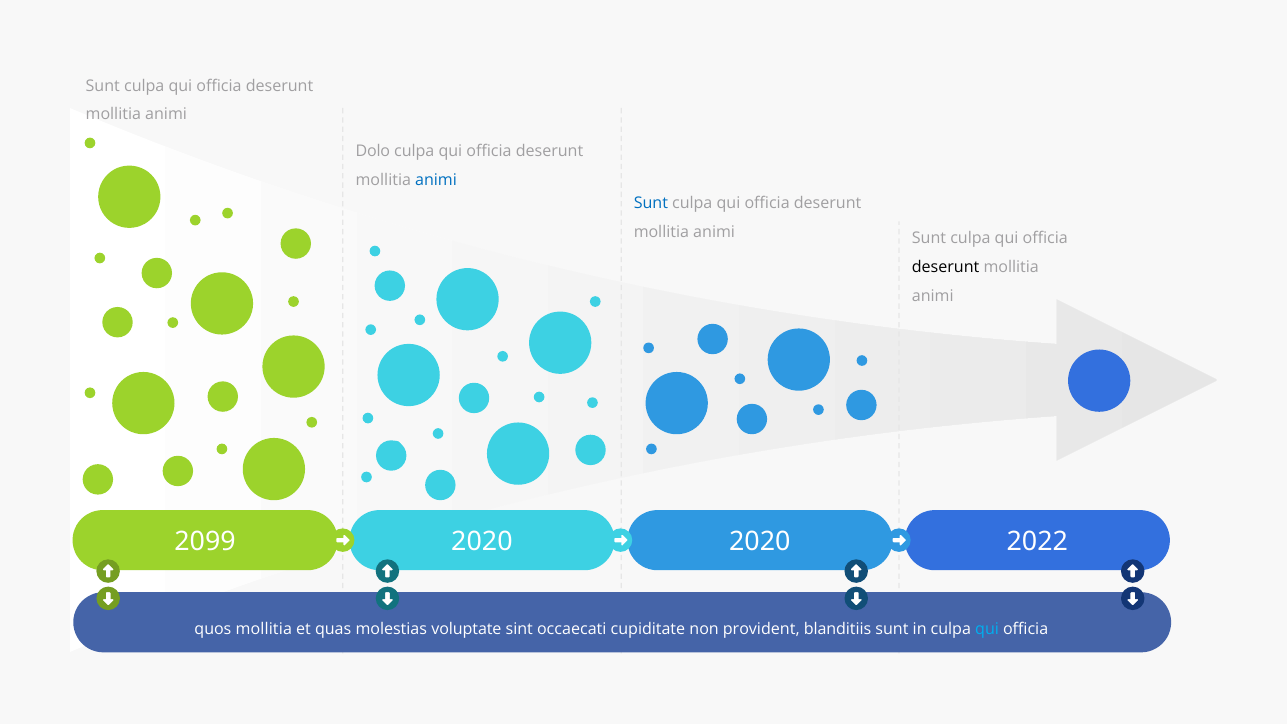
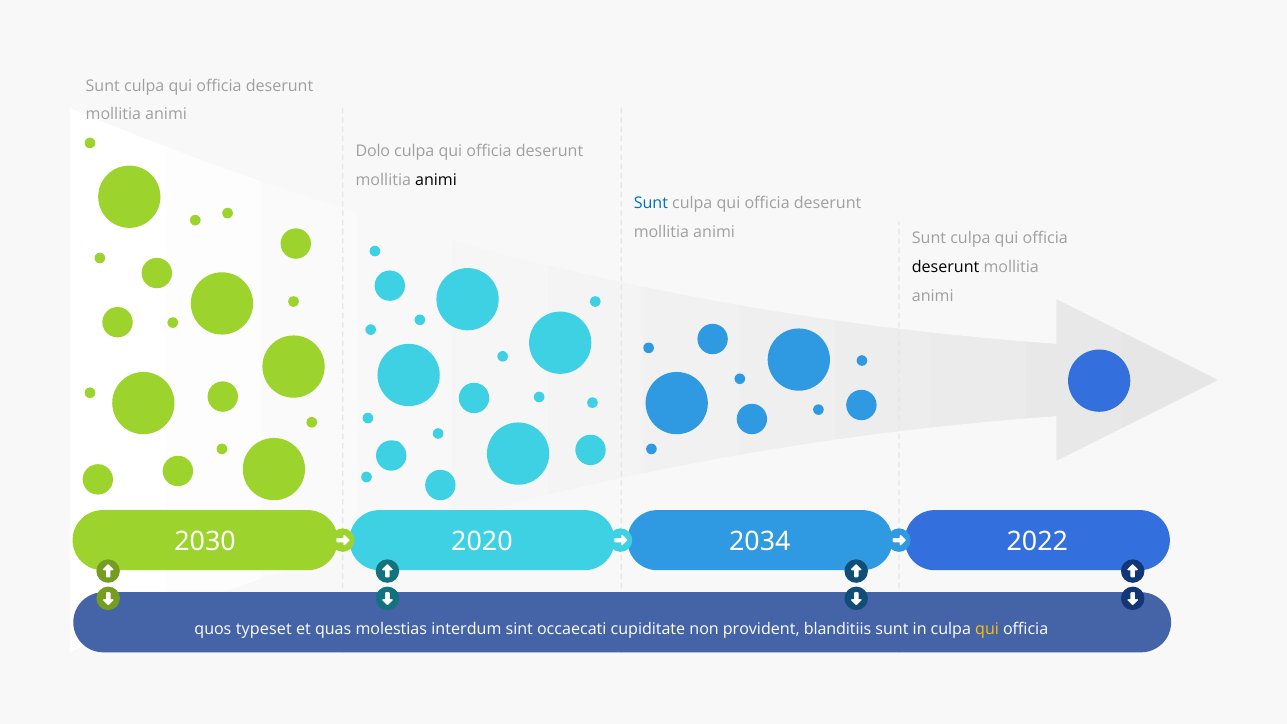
animi colour: blue -> black (436, 180)
2099: 2099 -> 2030 (205, 542)
2020 2020: 2020 -> 2034 (760, 542)
quos mollitia: mollitia -> typeset (264, 630)
voluptate: voluptate -> interdum (466, 630)
qui colour: light blue -> yellow (987, 630)
